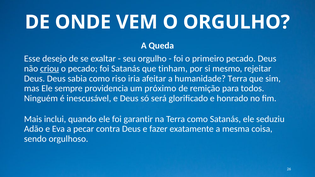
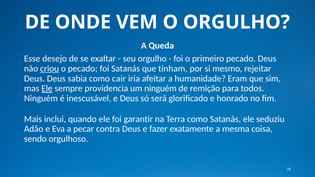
riso: riso -> cair (119, 79)
humanidade Terra: Terra -> Eram (237, 79)
Ele underline: none -> present (47, 89)
um próximo: próximo -> ninguém (160, 89)
